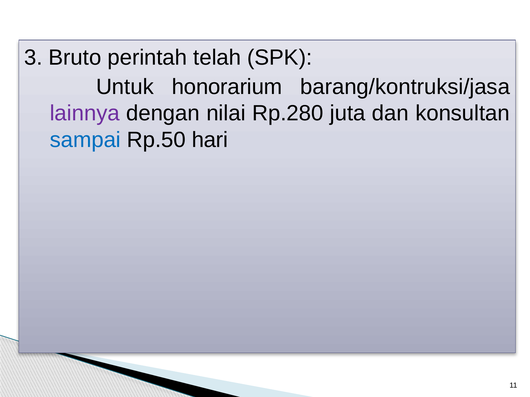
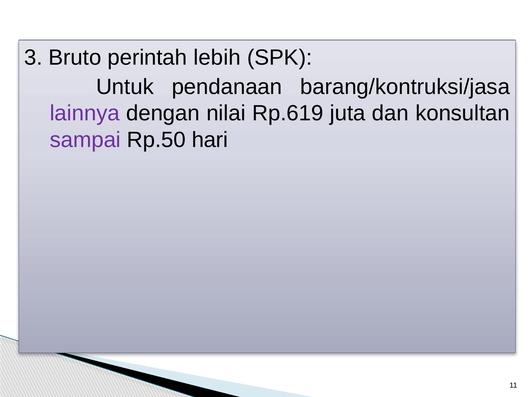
telah: telah -> lebih (217, 58)
honorarium: honorarium -> pendanaan (227, 87)
Rp.280: Rp.280 -> Rp.619 (288, 114)
sampai colour: blue -> purple (85, 140)
